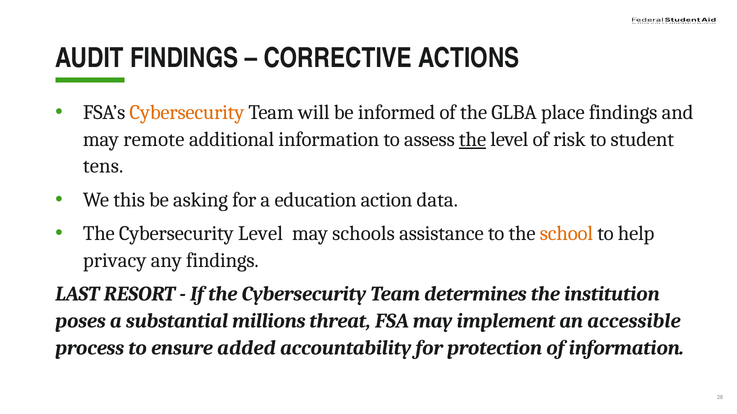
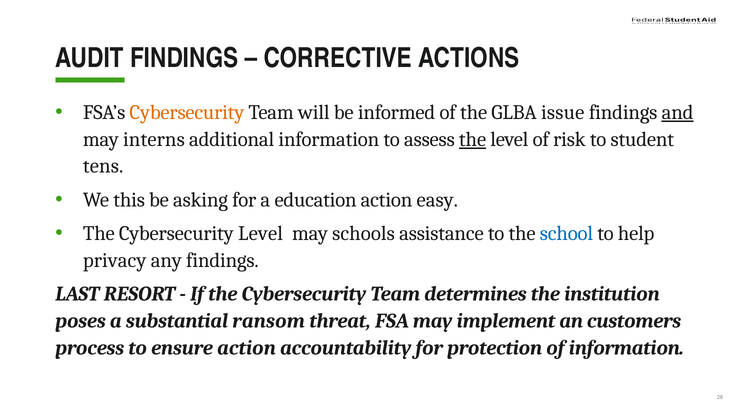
place: place -> issue (563, 113)
and underline: none -> present (678, 113)
remote: remote -> interns (154, 139)
data: data -> easy (437, 200)
school colour: orange -> blue (566, 234)
millions: millions -> ransom (269, 321)
accessible: accessible -> customers (634, 321)
ensure added: added -> action (247, 348)
